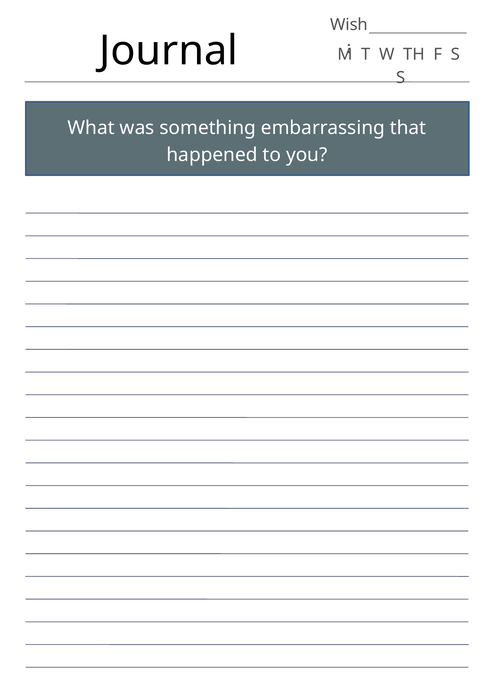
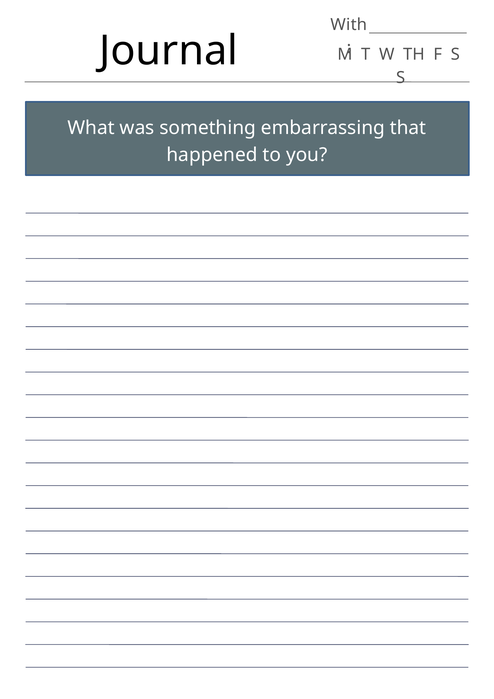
Wish: Wish -> With (349, 25)
